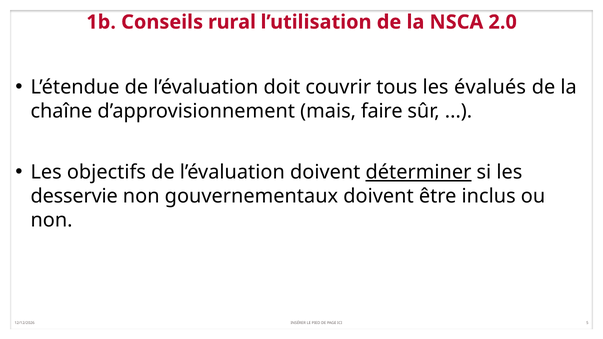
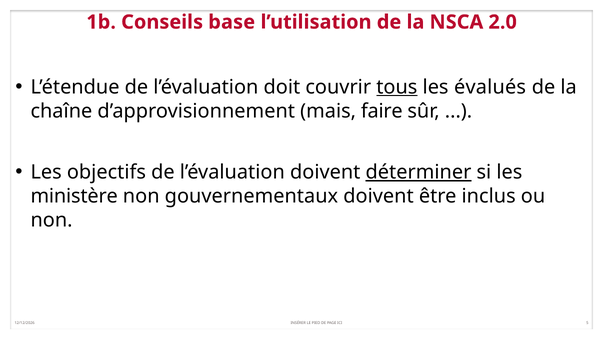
rural: rural -> base (232, 22)
tous underline: none -> present (397, 87)
desservie: desservie -> ministère (74, 196)
